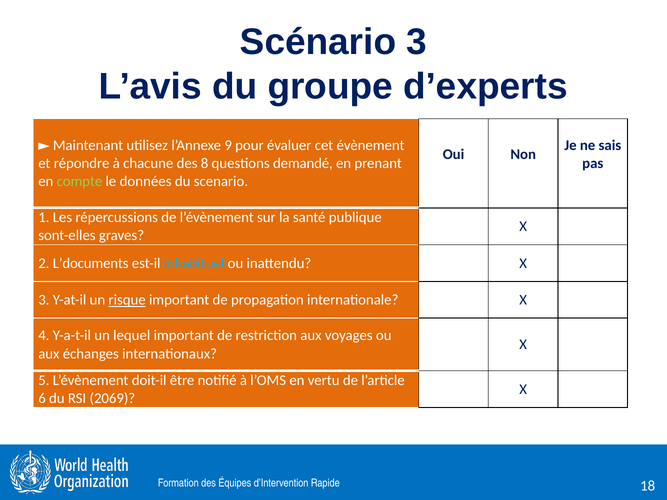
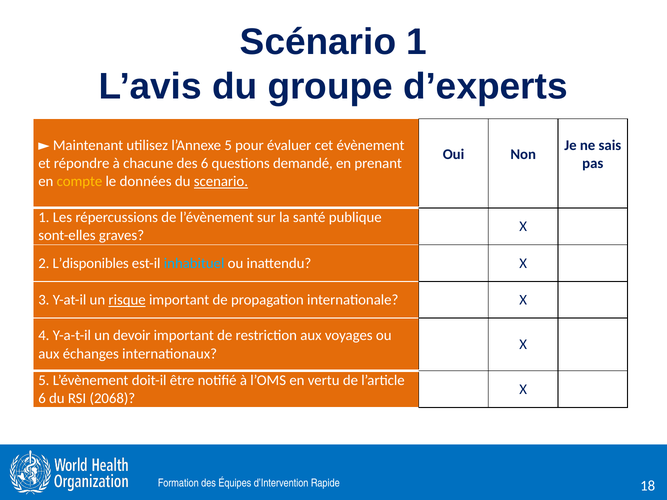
Scénario 3: 3 -> 1 (417, 42)
l’Annexe 9: 9 -> 5 (228, 145)
des 8: 8 -> 6 (205, 164)
compte colour: light green -> yellow (79, 182)
scenario underline: none -> present (221, 182)
L’documents: L’documents -> L’disponibles (91, 263)
lequel: lequel -> devoir (132, 336)
2069: 2069 -> 2068 (112, 398)
